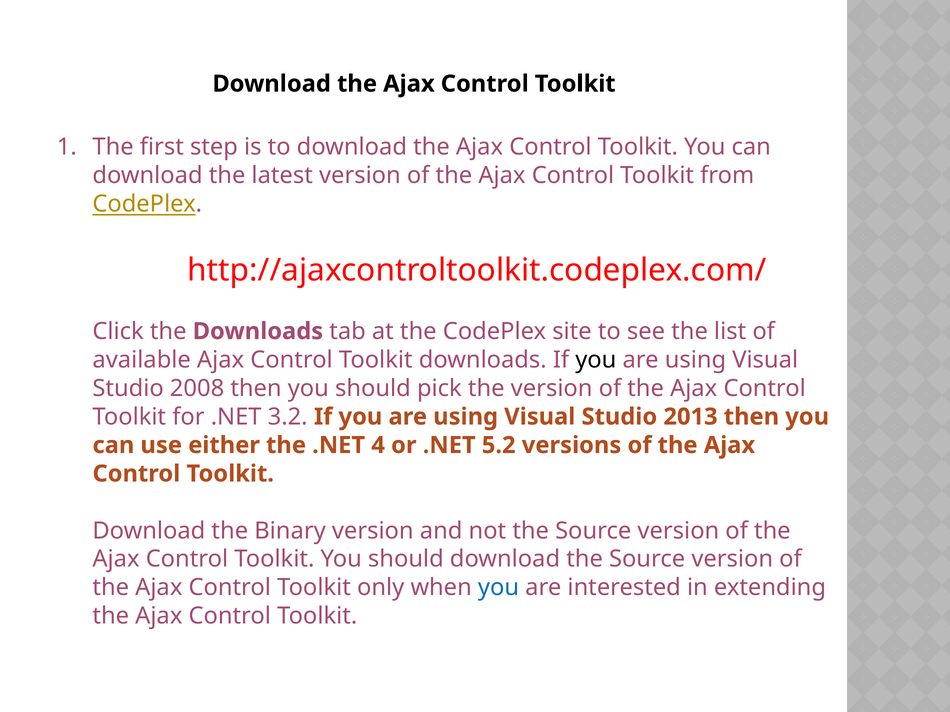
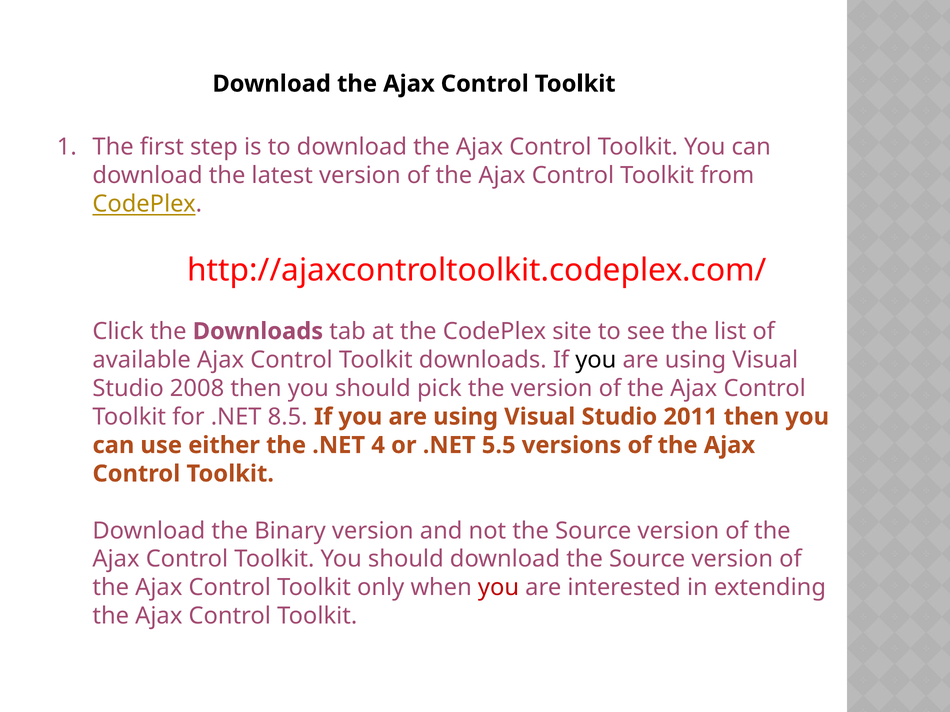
3.2: 3.2 -> 8.5 (288, 417)
2013: 2013 -> 2011 (691, 417)
5.2: 5.2 -> 5.5 (499, 446)
you colour: blue -> red (499, 588)
